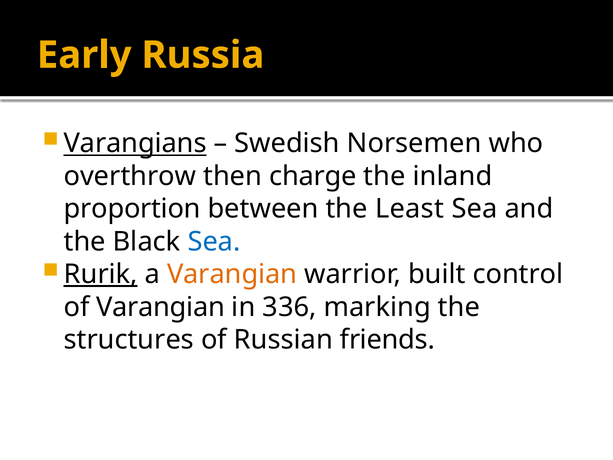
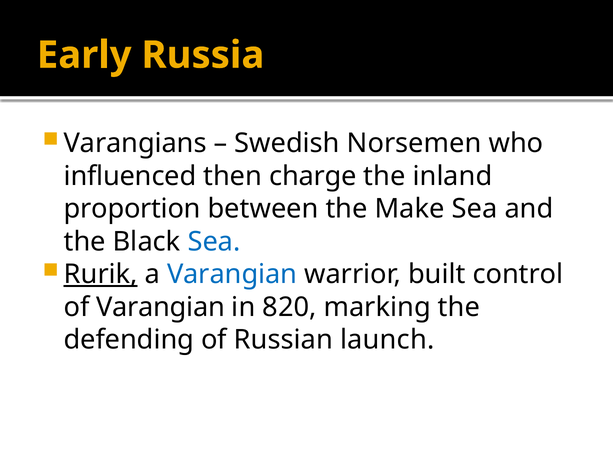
Varangians underline: present -> none (135, 143)
overthrow: overthrow -> influenced (130, 176)
Least: Least -> Make (410, 209)
Varangian colour: orange -> blue (232, 274)
336: 336 -> 820 (289, 307)
structures: structures -> defending (129, 340)
friends: friends -> launch (387, 340)
